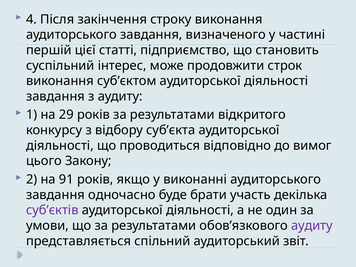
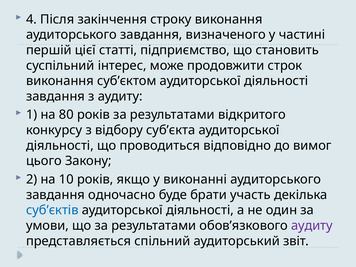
29: 29 -> 80 (66, 115)
91: 91 -> 10 (66, 179)
суб’єктів colour: purple -> blue (52, 210)
